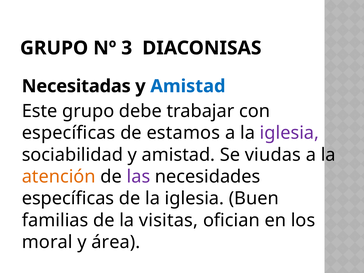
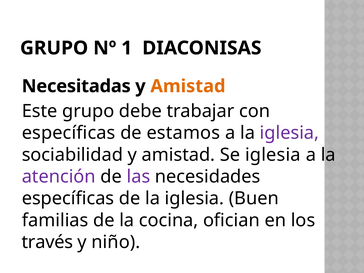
3: 3 -> 1 (127, 48)
Amistad colour: blue -> orange (188, 86)
Se viudas: viudas -> iglesia (273, 155)
atención colour: orange -> purple (59, 177)
visitas: visitas -> cocina (169, 220)
moral: moral -> través (47, 242)
área: área -> niño (116, 242)
